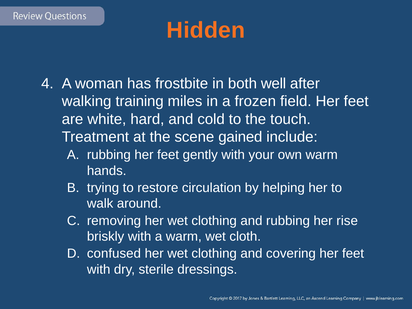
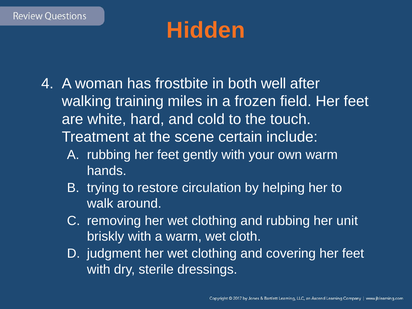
gained: gained -> certain (240, 137)
rise: rise -> unit (347, 221)
confused: confused -> judgment (114, 254)
